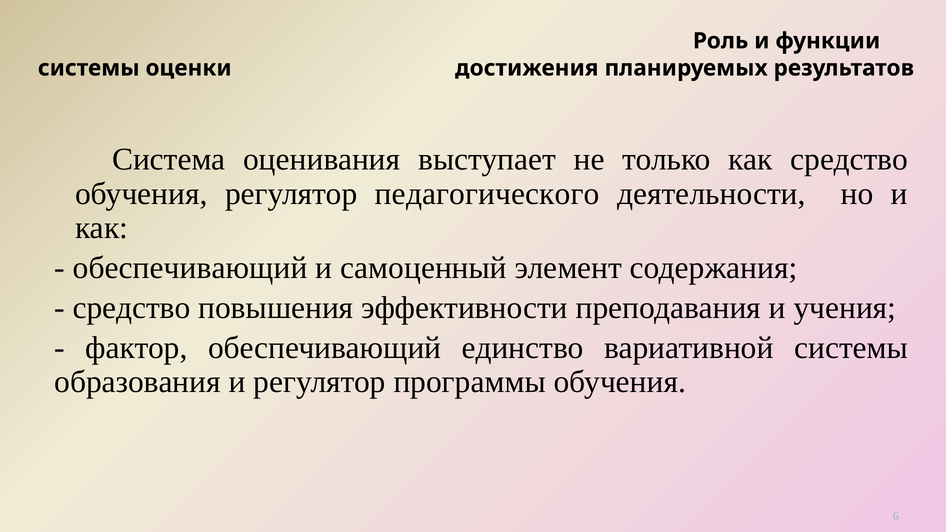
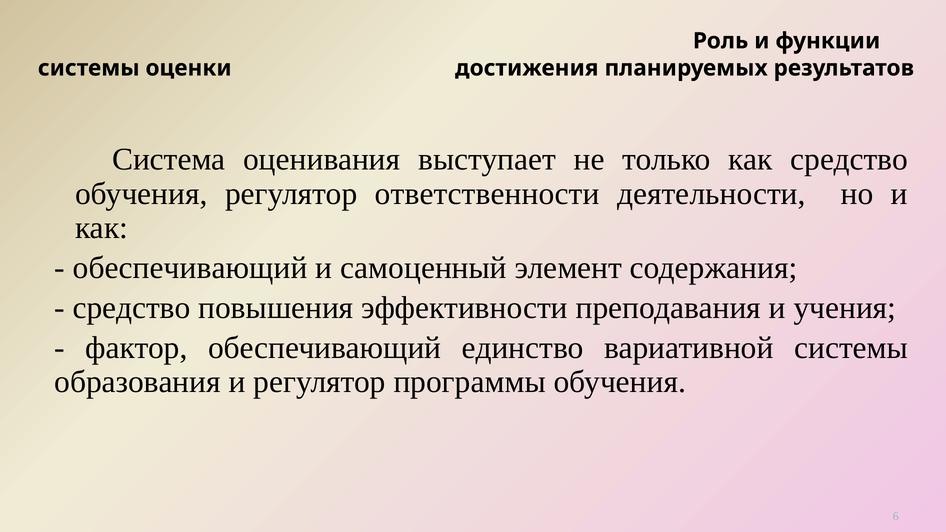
педагогического: педагогического -> ответственности (487, 194)
